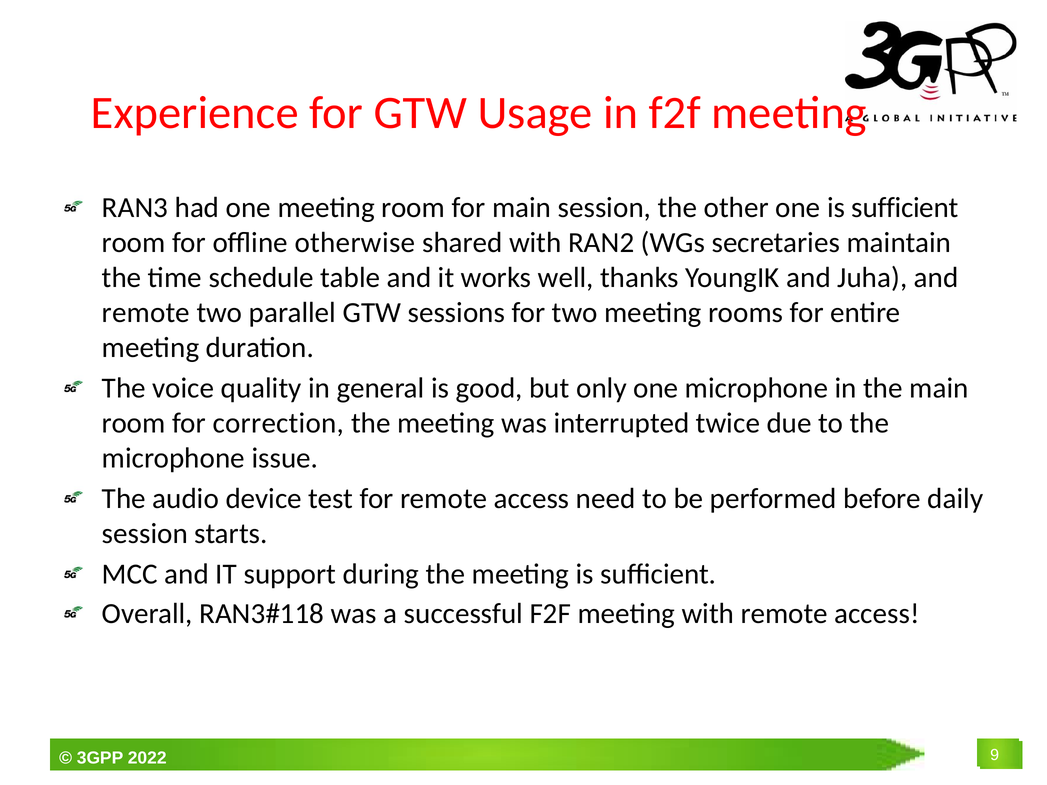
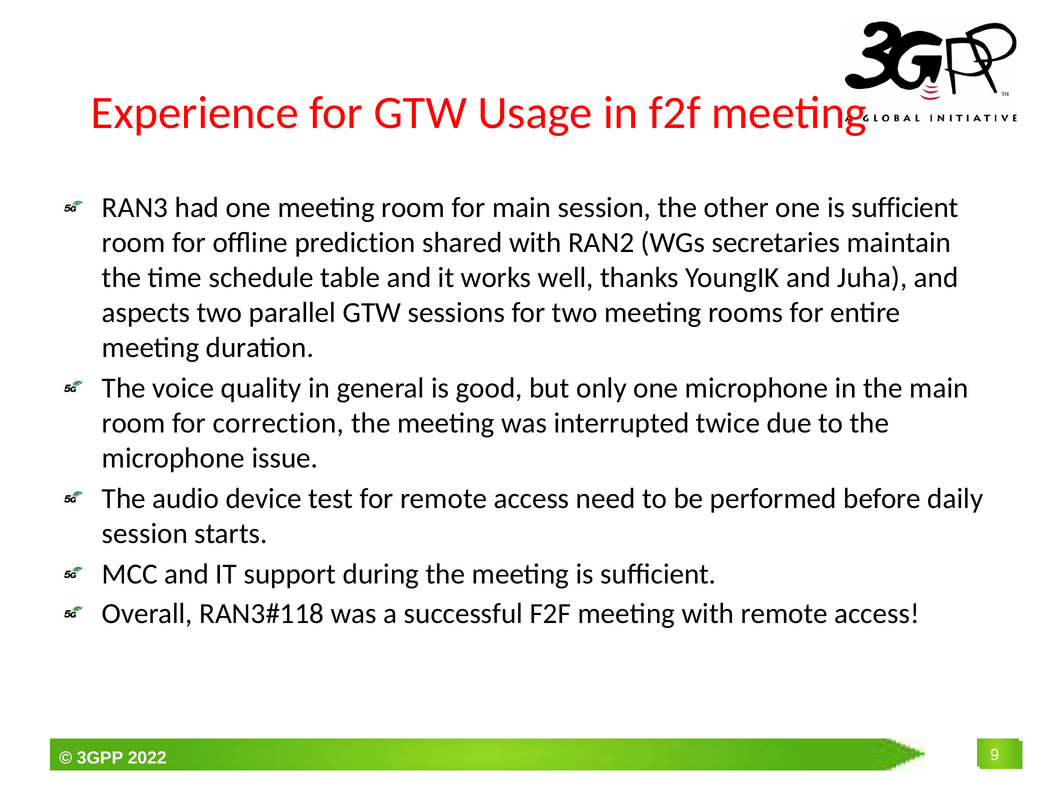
otherwise: otherwise -> prediction (355, 243)
remote: remote -> aspects (146, 313)
